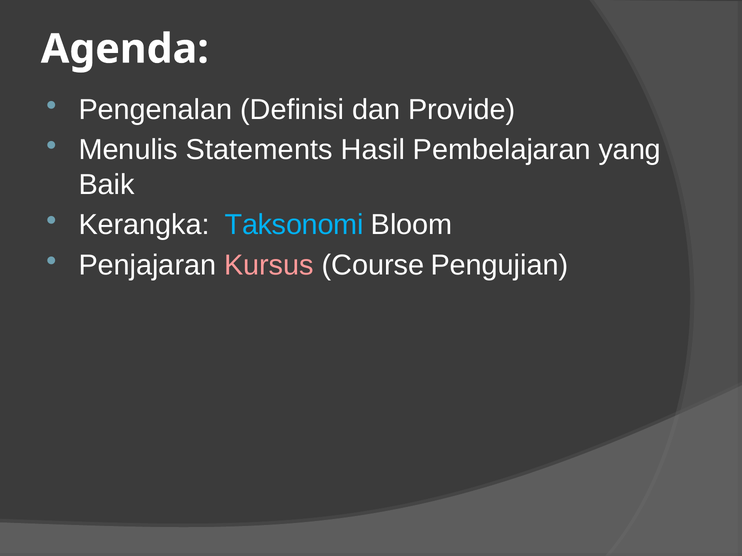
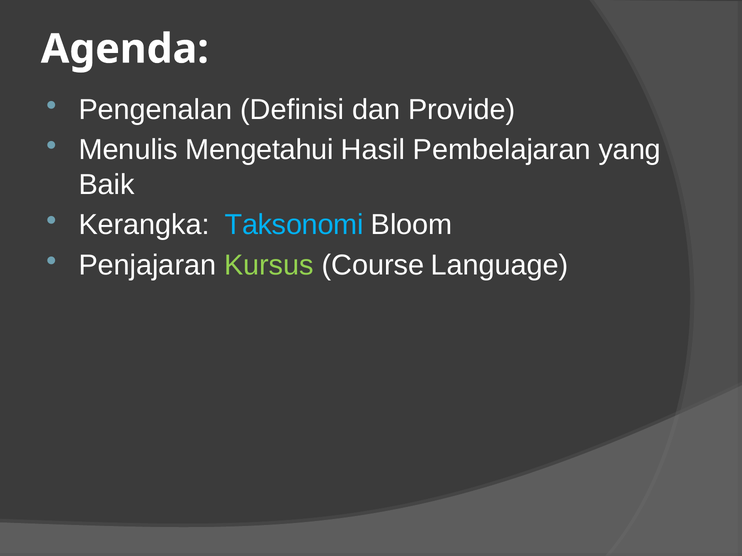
Statements: Statements -> Mengetahui (259, 150)
Kursus colour: pink -> light green (269, 266)
Pengujian: Pengujian -> Language (499, 266)
